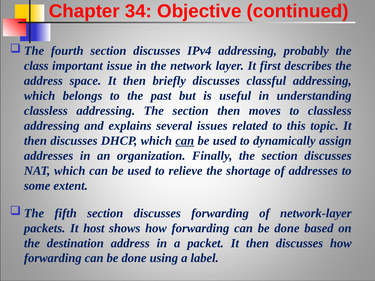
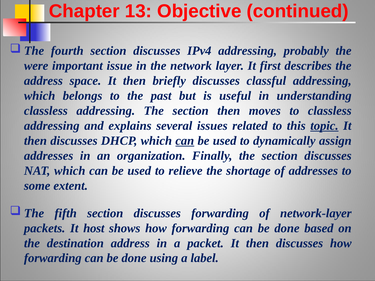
34: 34 -> 13 (138, 11)
class: class -> were (36, 66)
topic underline: none -> present (324, 126)
